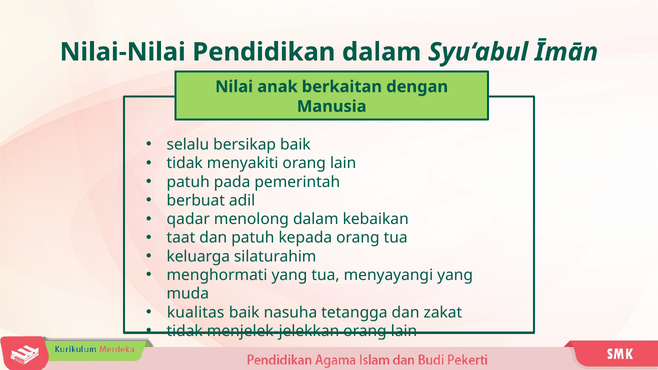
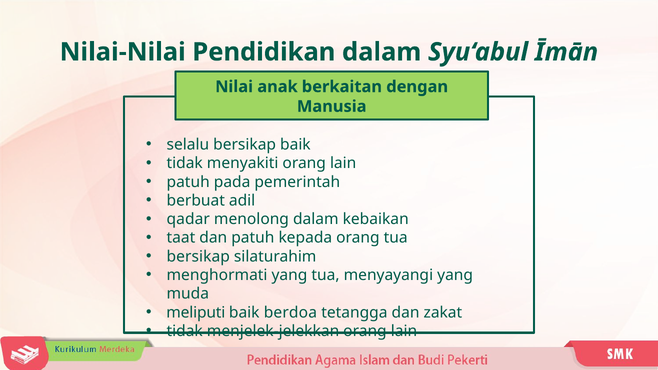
keluarga: keluarga -> bersikap (198, 257)
kualitas: kualitas -> meliputi (196, 313)
nasuha: nasuha -> berdoa (290, 313)
